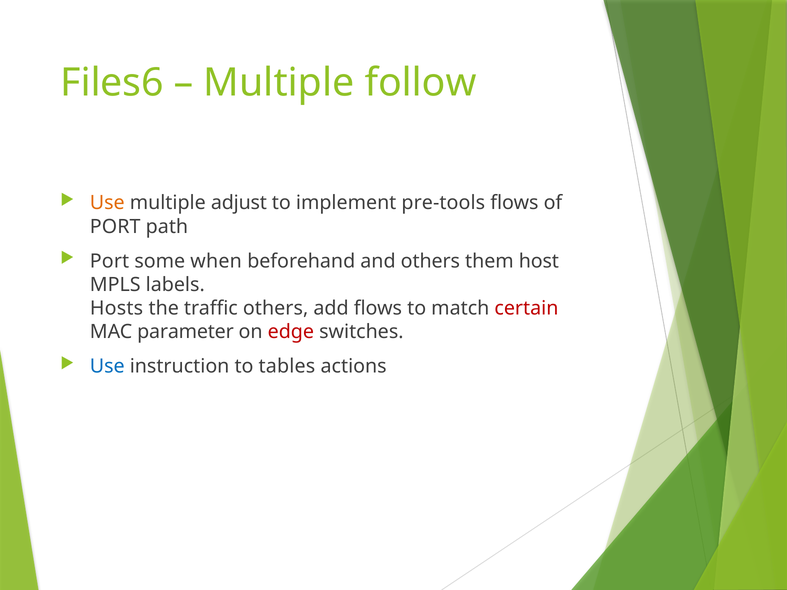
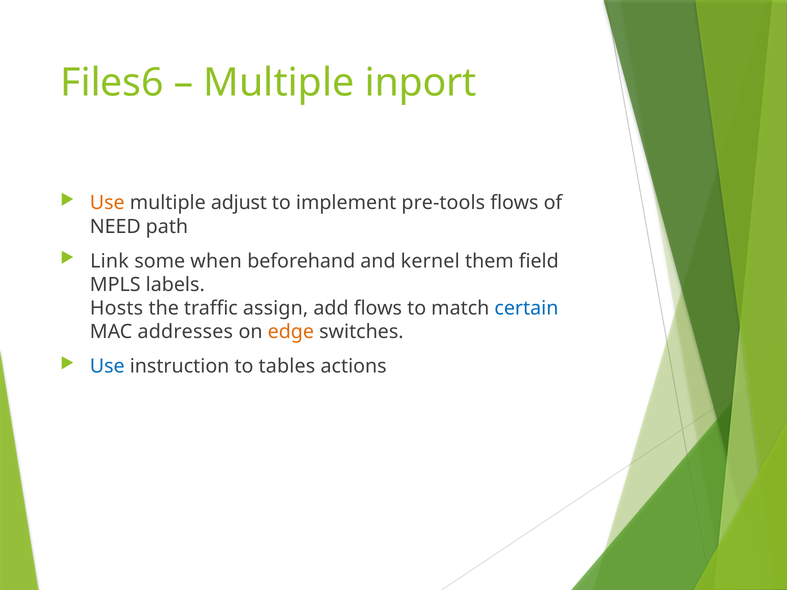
follow: follow -> inport (421, 83)
PORT: PORT -> NEED (115, 227)
Port: Port -> Link (109, 261)
and others: others -> kernel (430, 261)
host: host -> field (539, 261)
traffic others: others -> assign (276, 308)
certain colour: red -> blue (526, 308)
parameter: parameter -> addresses (185, 332)
edge colour: red -> orange (291, 332)
